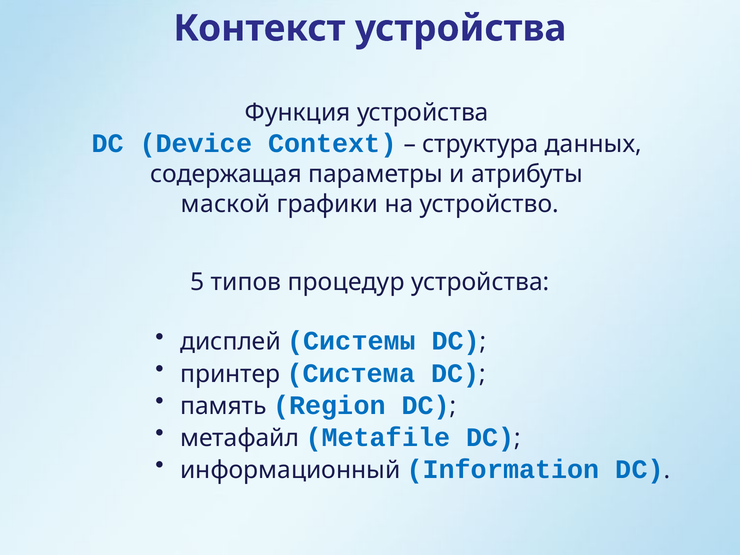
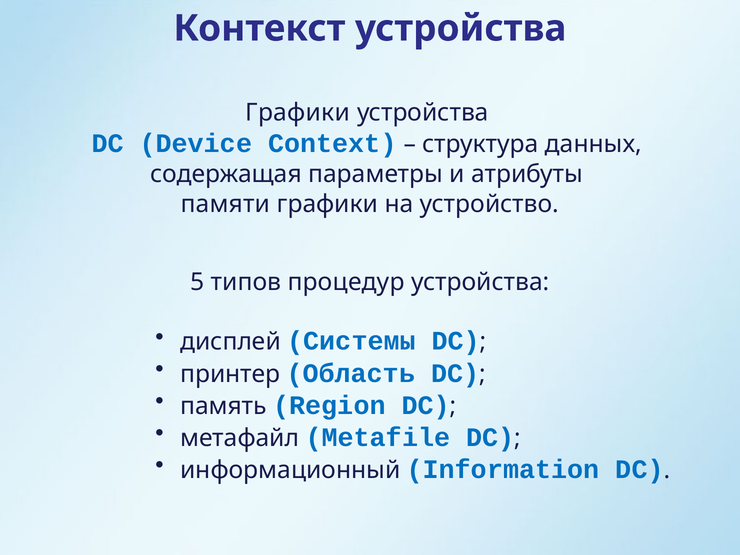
Функция: Функция -> Графики (298, 113)
маской: маской -> памяти (225, 204)
Система: Система -> Область (351, 373)
